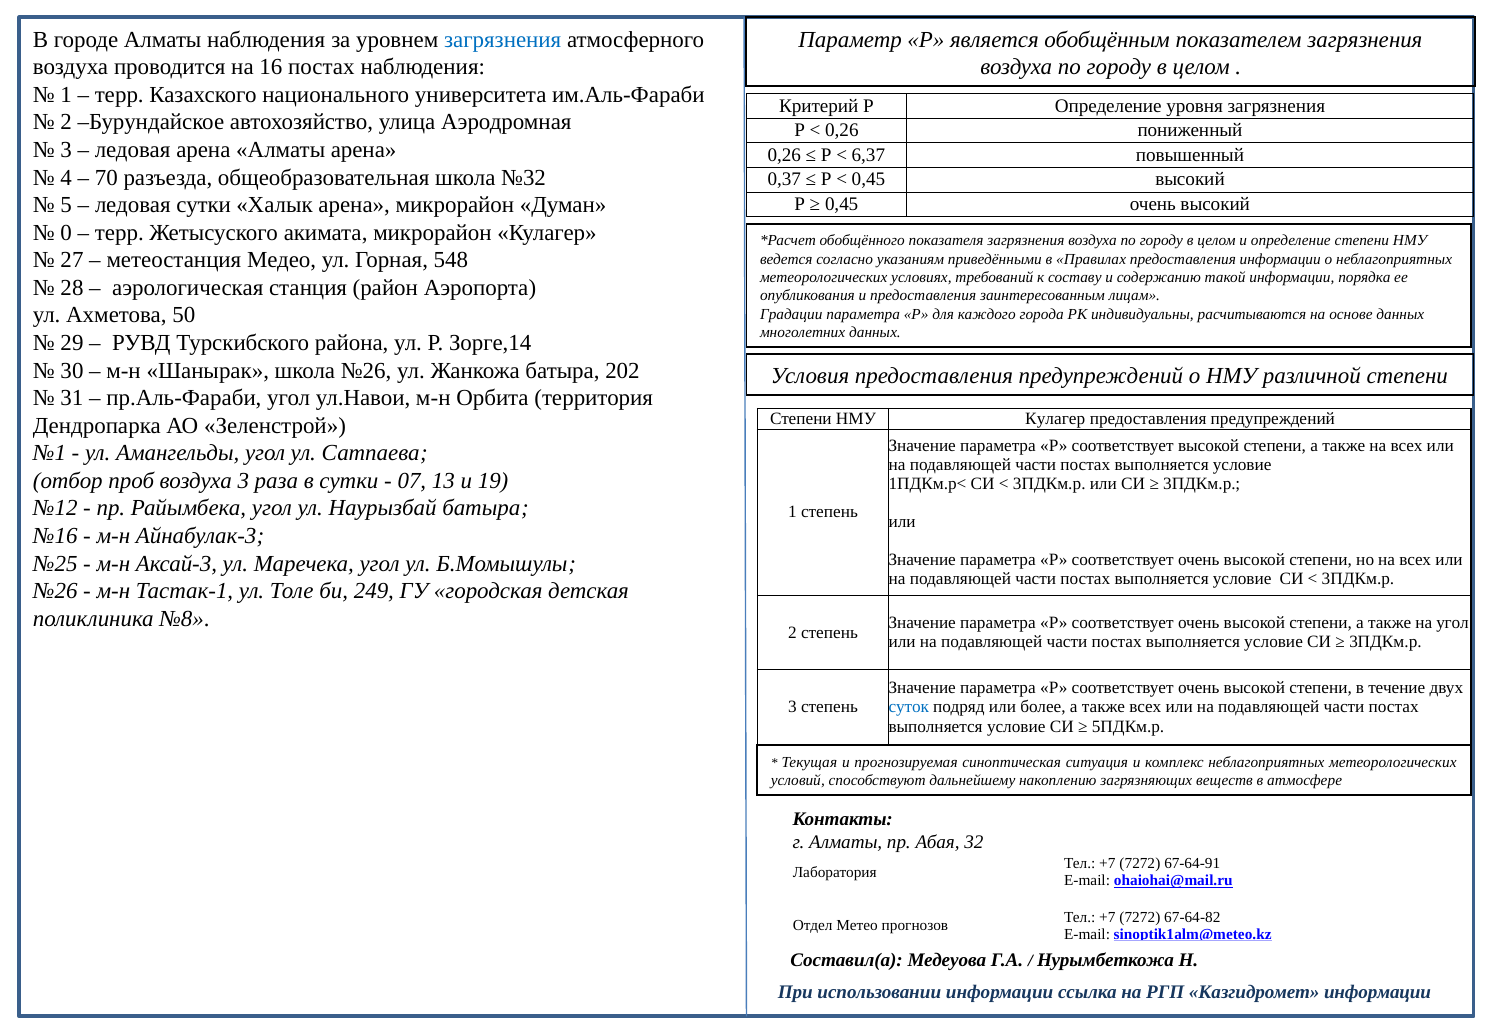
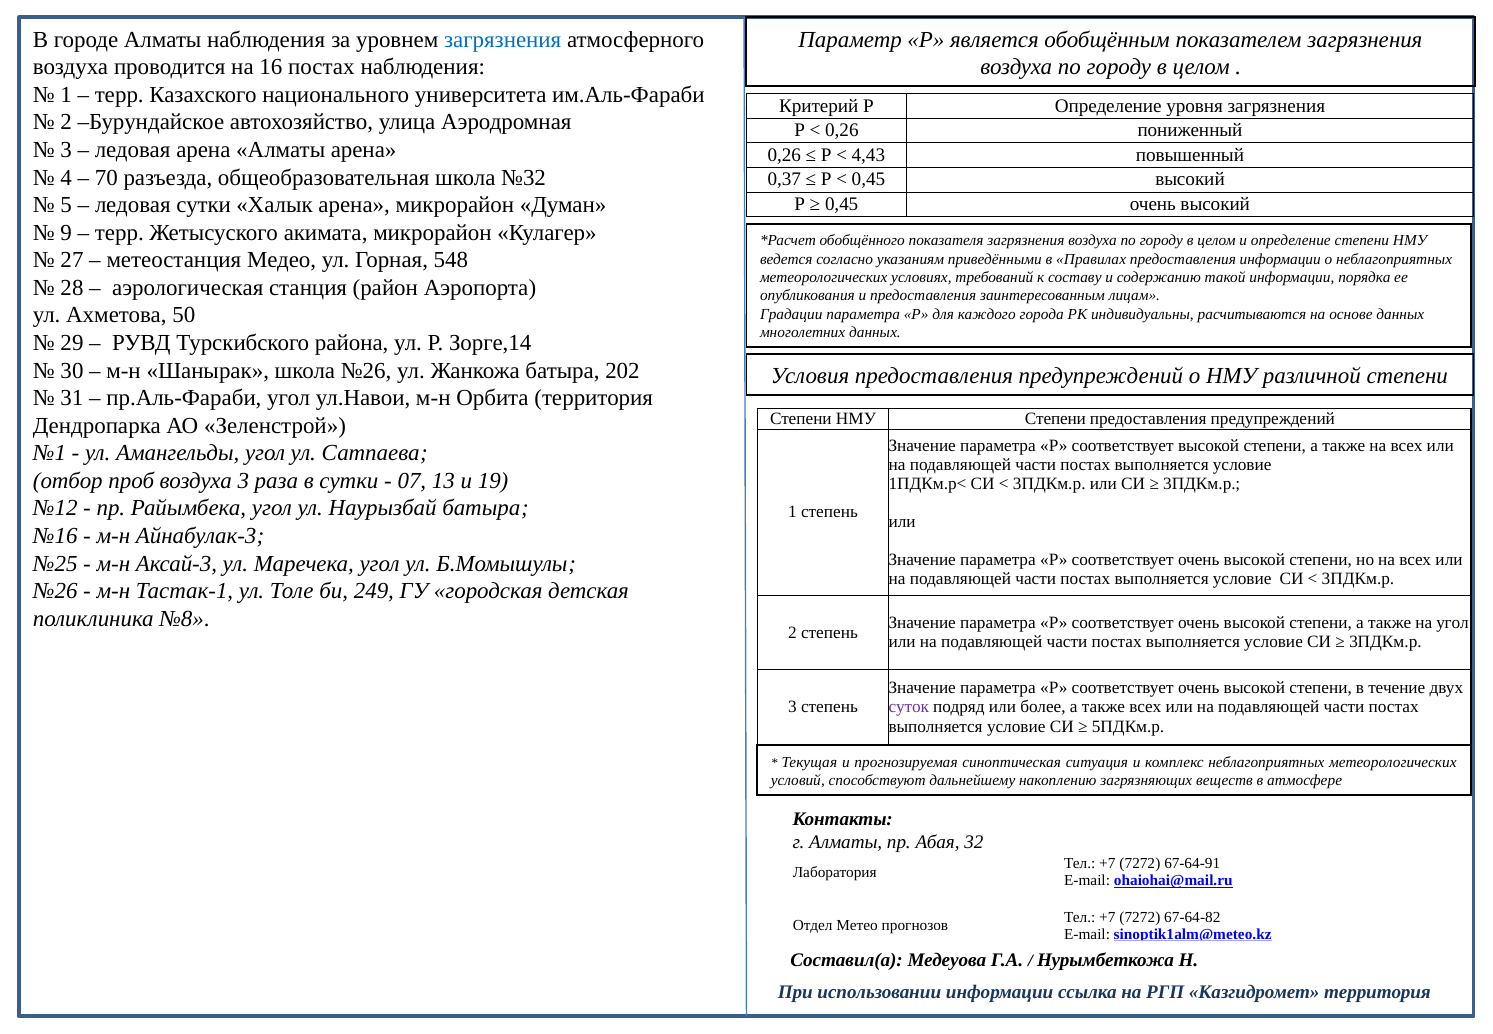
6,37: 6,37 -> 4,43 (868, 155)
0: 0 -> 9 (66, 233)
НМУ Кулагер: Кулагер -> Степени (1055, 419)
суток colour: blue -> purple (909, 707)
Казгидромет информации: информации -> территория (1378, 992)
